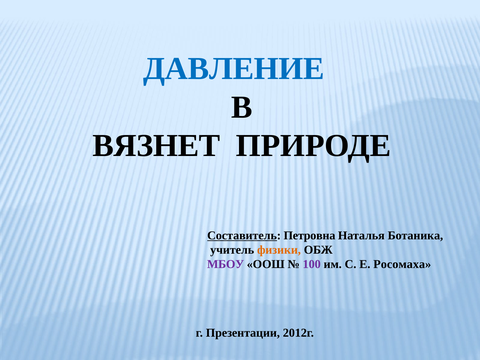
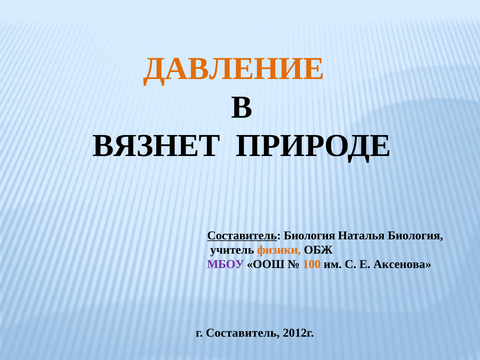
ДАВЛЕНИЕ colour: blue -> orange (234, 69)
Составитель Петровна: Петровна -> Биология (309, 235)
Наталья Ботаника: Ботаника -> Биология (415, 235)
100 colour: purple -> orange (312, 264)
Росомаха: Росомаха -> Аксенова (402, 264)
г Презентации: Презентации -> Составитель (243, 333)
